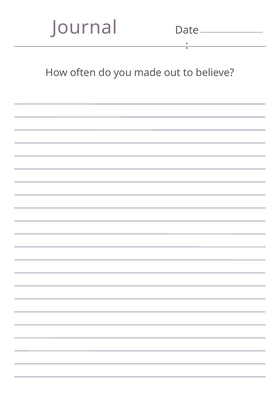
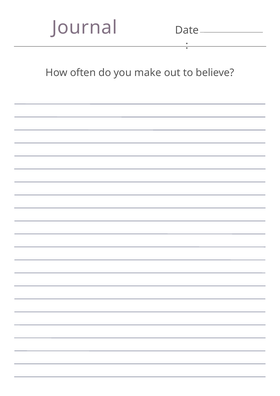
made: made -> make (148, 73)
